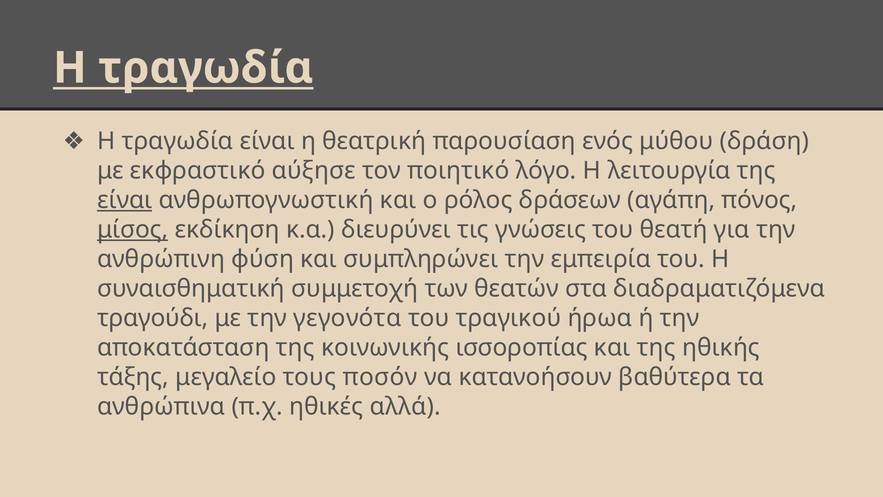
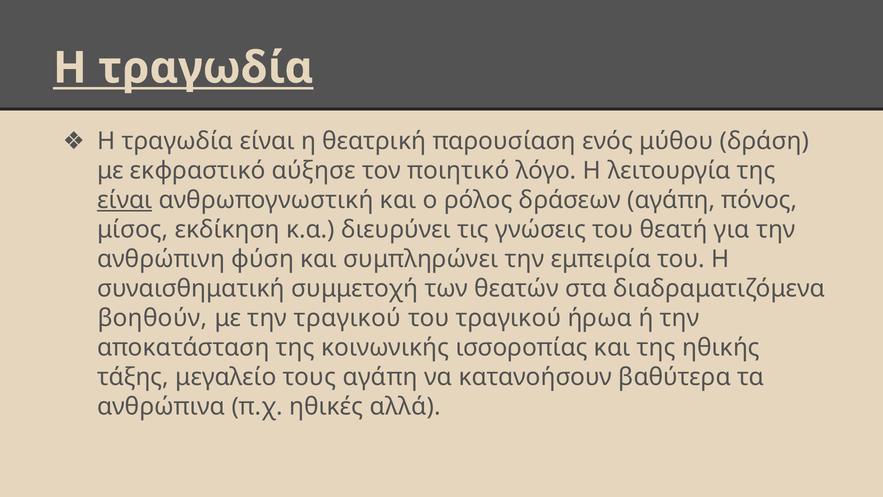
μίσος underline: present -> none (133, 230)
τραγούδι: τραγούδι -> βοηθούν (153, 318)
την γεγονότα: γεγονότα -> τραγικού (347, 318)
τους ποσόν: ποσόν -> αγάπη (380, 377)
